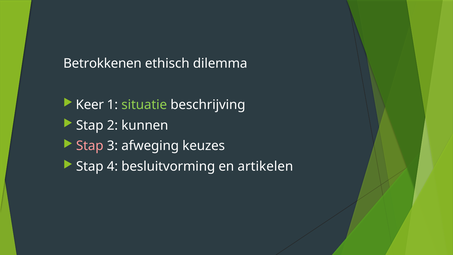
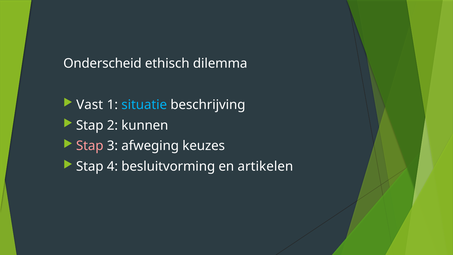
Betrokkenen: Betrokkenen -> Onderscheid (102, 63)
Keer: Keer -> Vast (90, 105)
situatie colour: light green -> light blue (144, 105)
